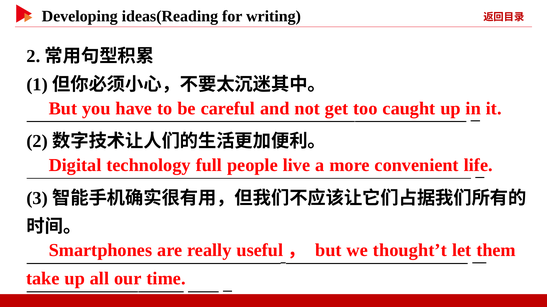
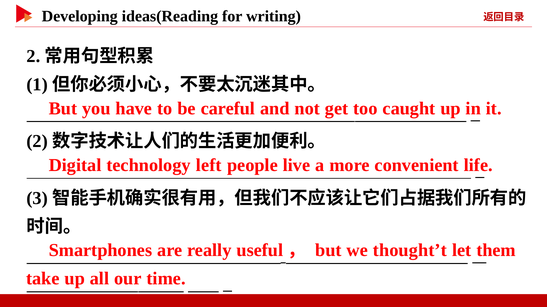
full: full -> left (209, 165)
